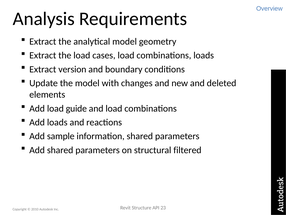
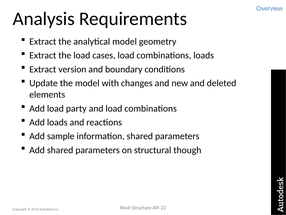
guide: guide -> party (76, 108)
filtered: filtered -> though (187, 150)
